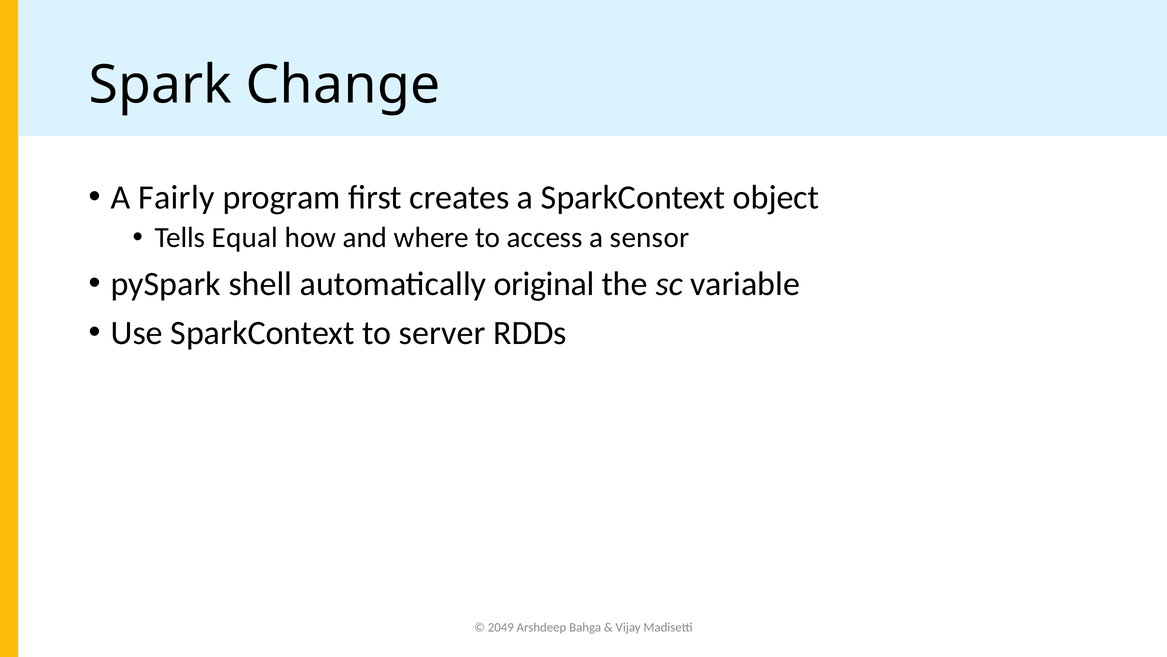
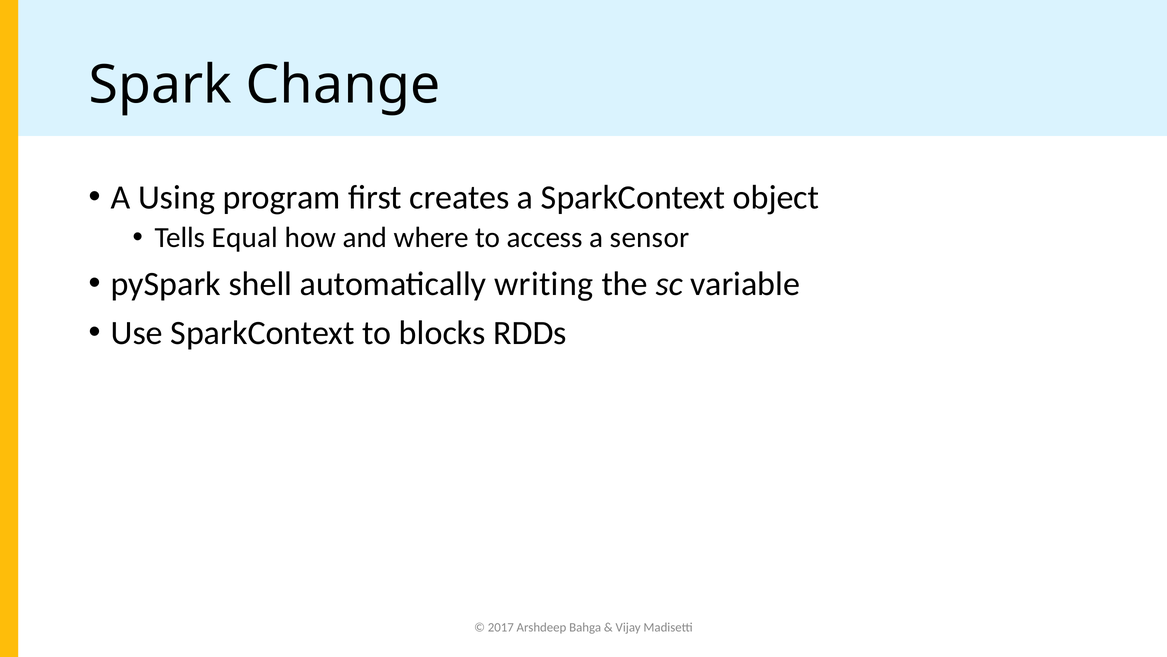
Fairly: Fairly -> Using (177, 197)
original: original -> writing (544, 284)
server: server -> blocks (442, 333)
2049: 2049 -> 2017 (501, 627)
